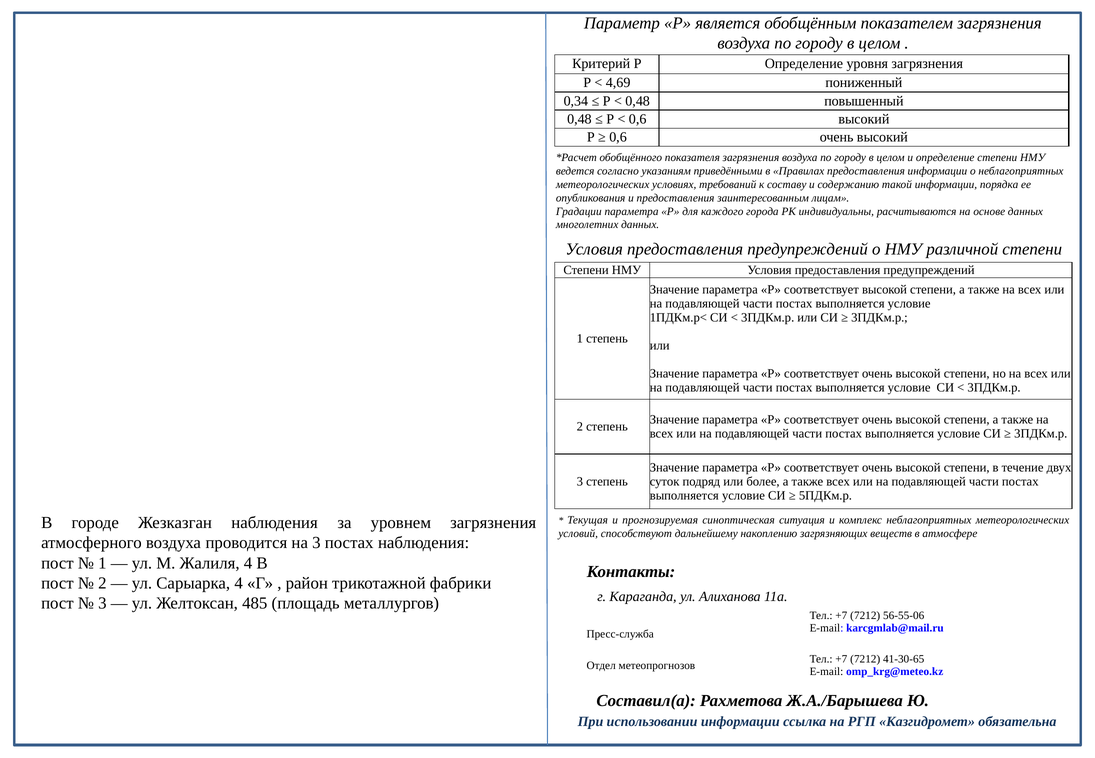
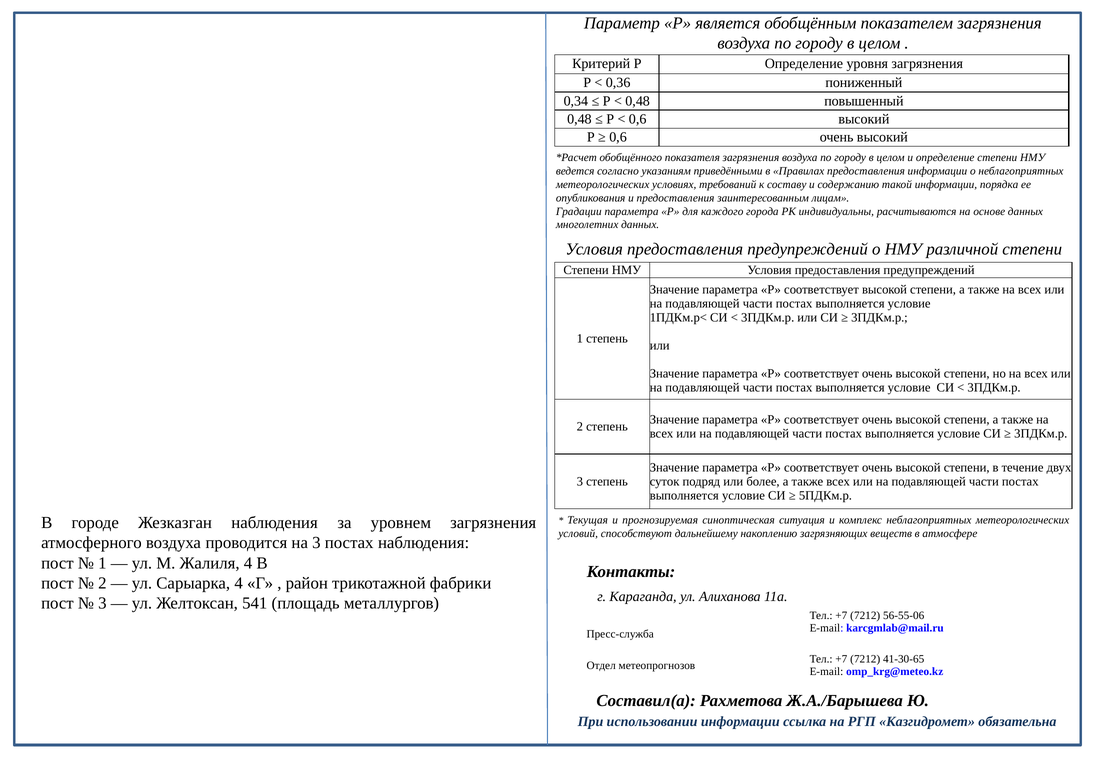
4,69: 4,69 -> 0,36 (618, 83)
485: 485 -> 541 (255, 603)
